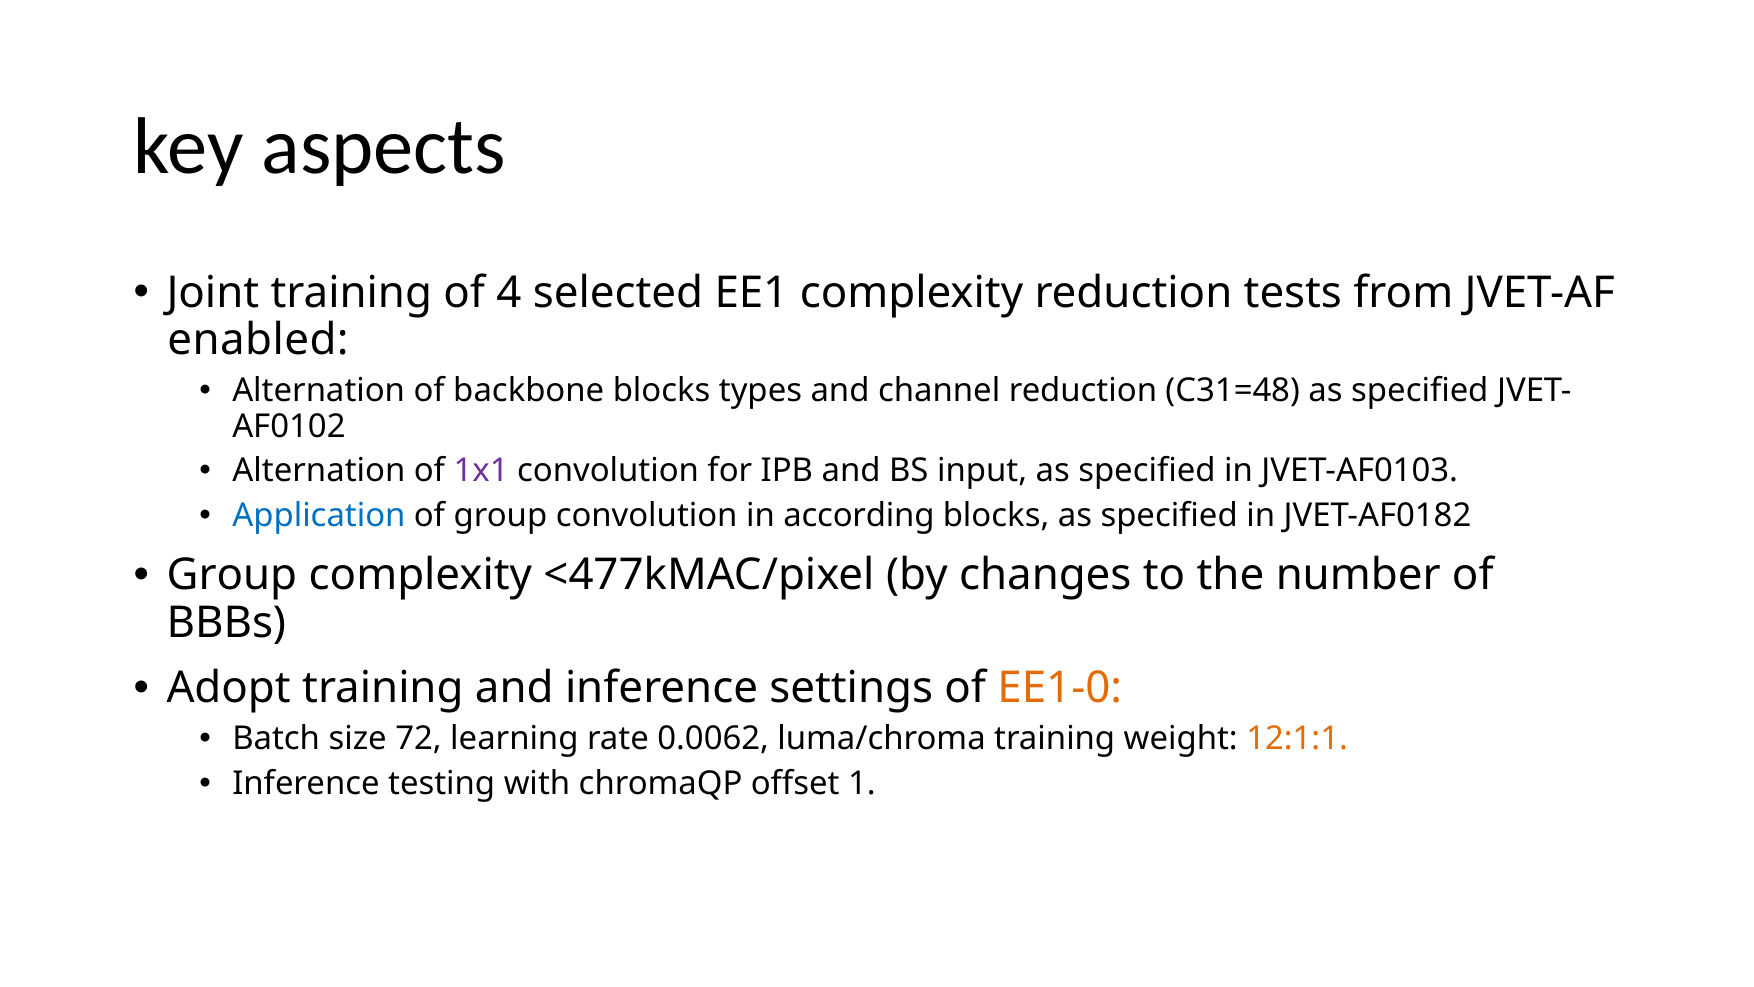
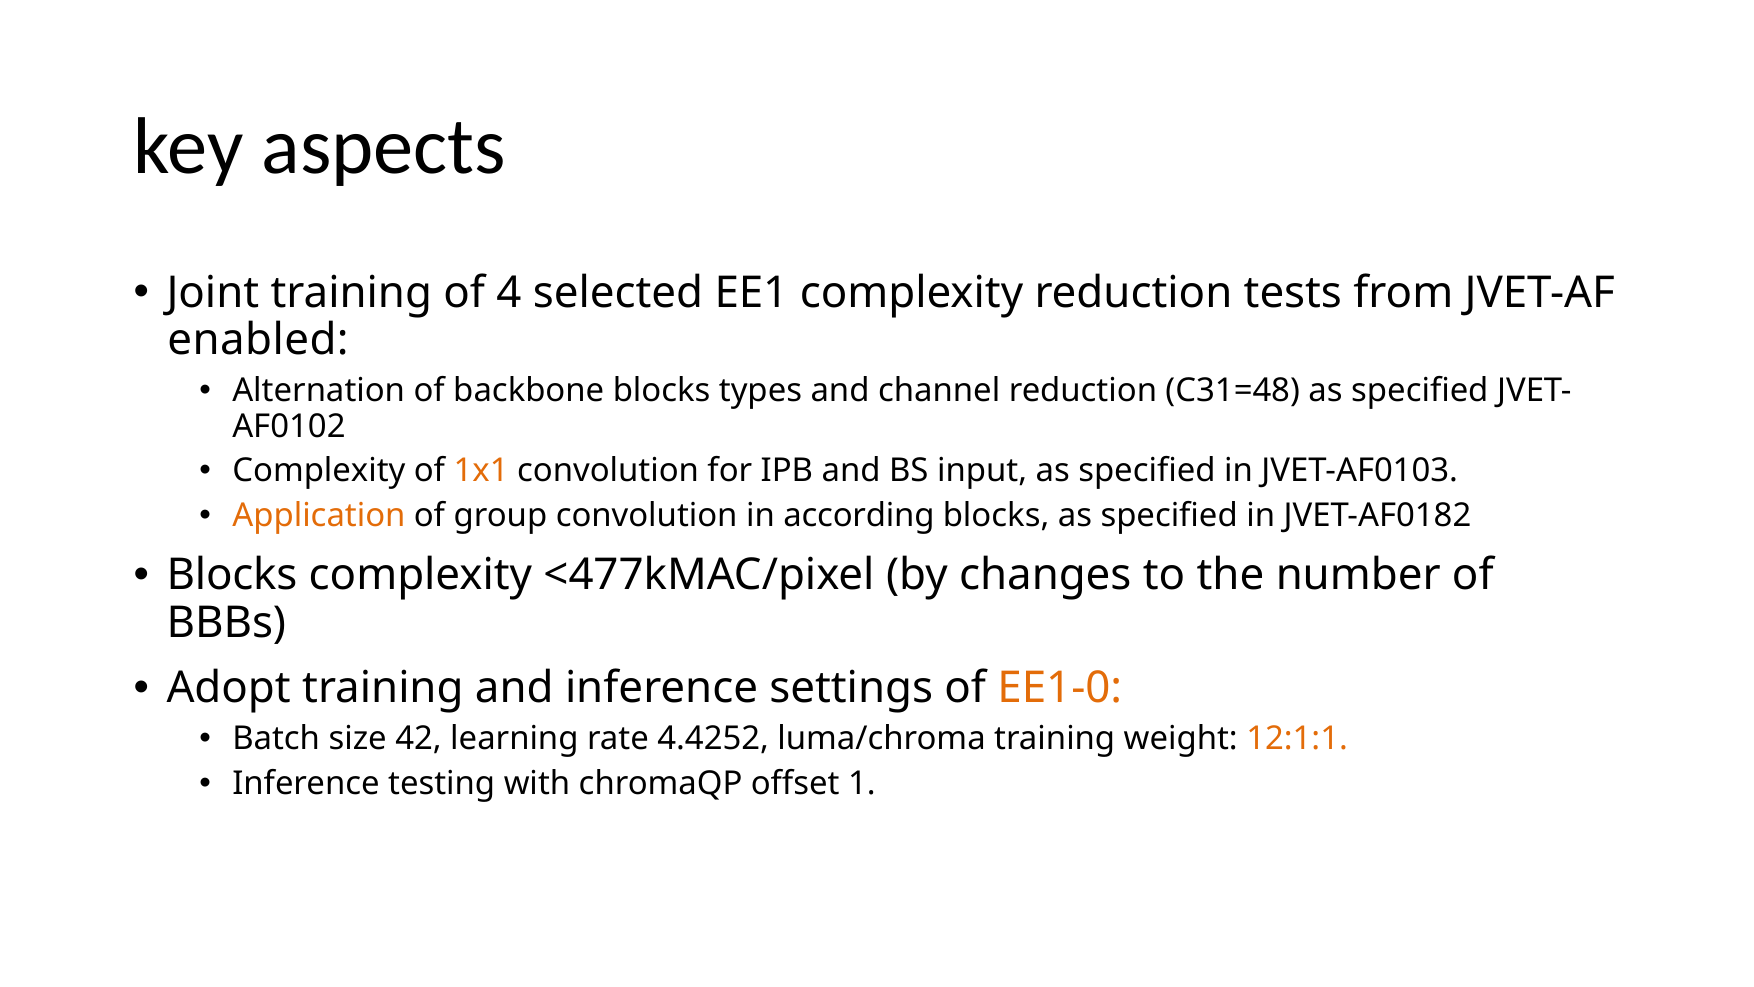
Alternation: Alternation -> Complexity (319, 471)
1x1 colour: purple -> orange (481, 471)
Application colour: blue -> orange (319, 515)
Group: Group -> Blocks (232, 575)
72: 72 -> 42 (419, 739)
0.0062: 0.0062 -> 4.4252 (713, 739)
